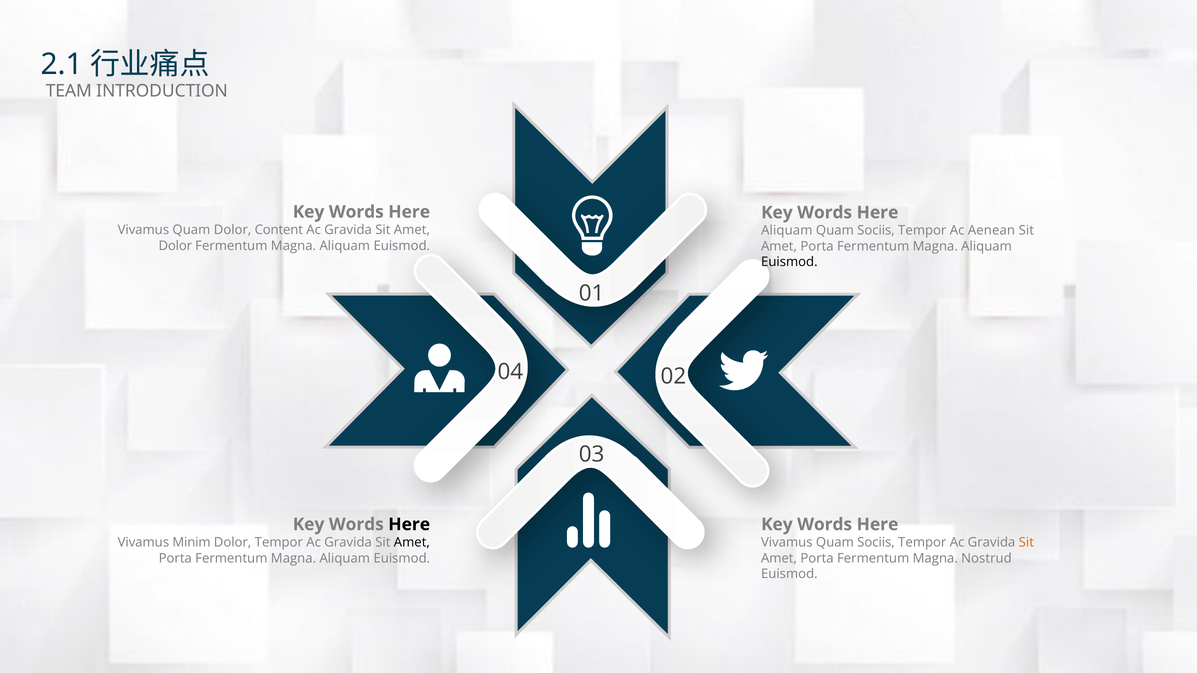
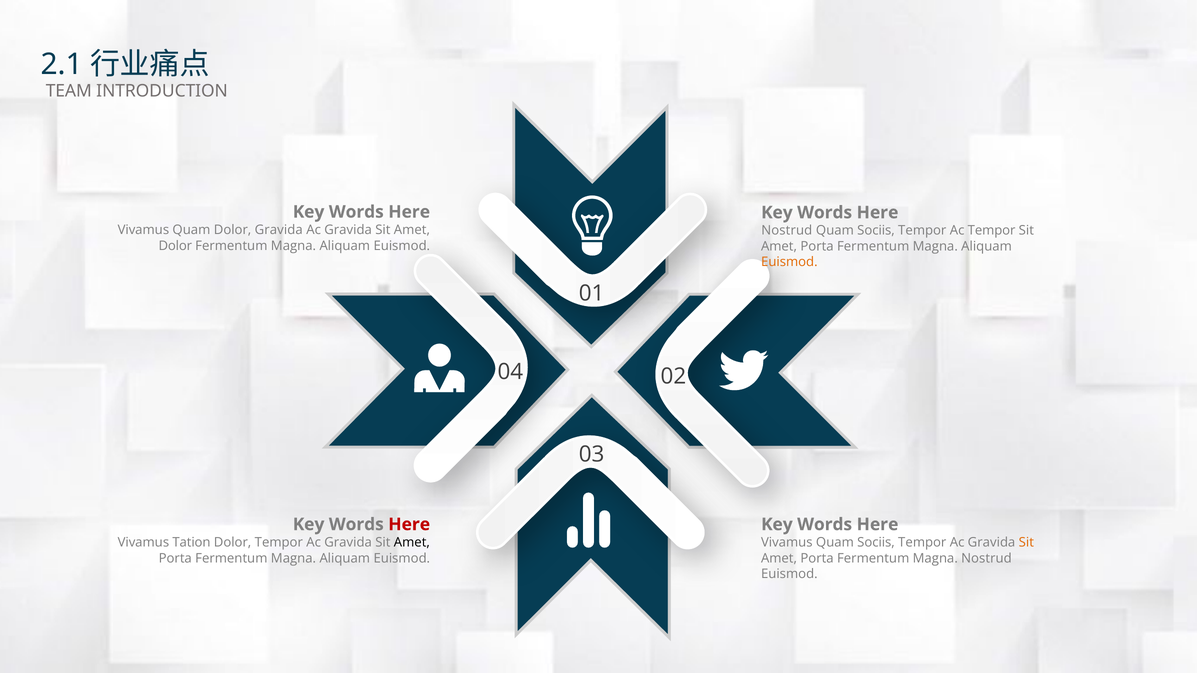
Dolor Content: Content -> Gravida (279, 230)
Aliquam: Aliquam -> Nostrud (787, 231)
Ac Aenean: Aenean -> Tempor (992, 231)
Euismod colour: black -> orange (789, 262)
Here colour: black -> red (409, 525)
Minim: Minim -> Tation (191, 543)
